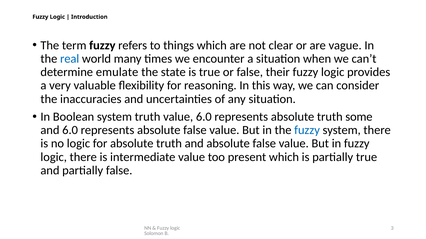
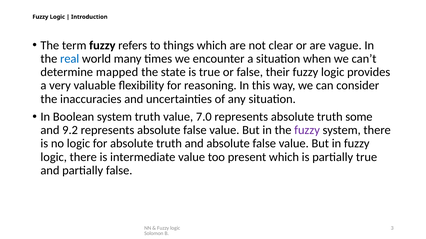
emulate: emulate -> mapped (117, 72)
value 6.0: 6.0 -> 7.0 (204, 117)
and 6.0: 6.0 -> 9.2 (70, 130)
fuzzy colour: blue -> purple (307, 130)
